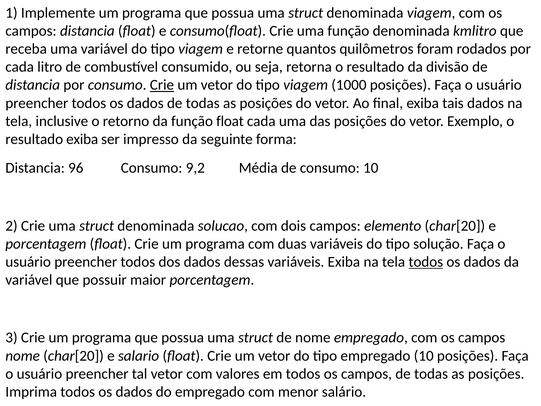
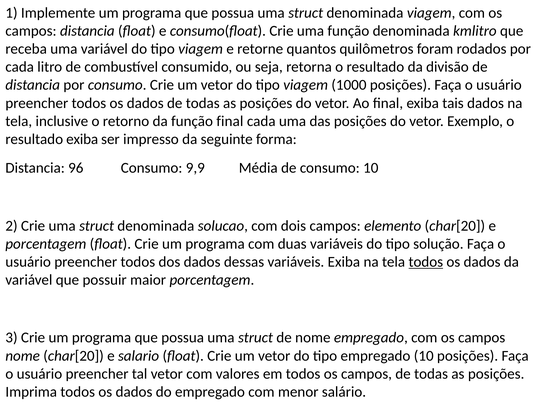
Crie underline: present -> none (162, 85)
função float: float -> final (230, 121)
9,2: 9,2 -> 9,9 (195, 168)
